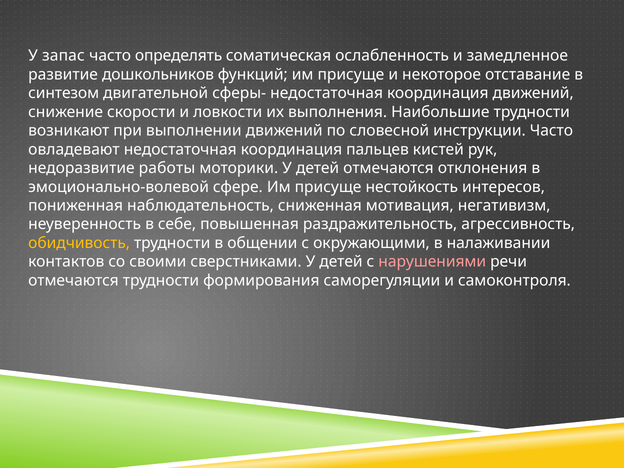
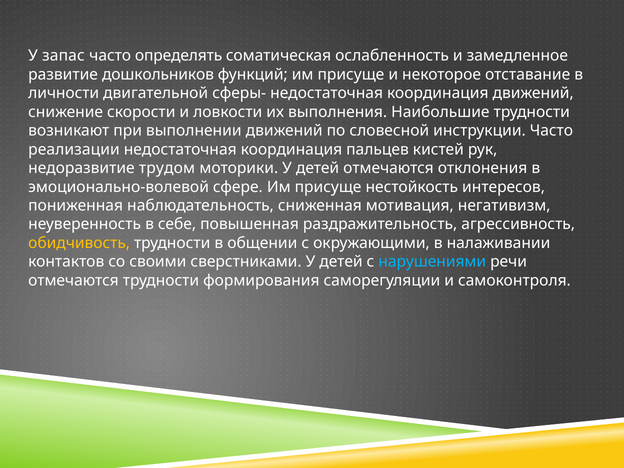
синтезом: синтезом -> личности (64, 93)
овладевают: овладевают -> реализации (74, 149)
работы: работы -> трудом (167, 168)
нарушениями colour: pink -> light blue (432, 262)
